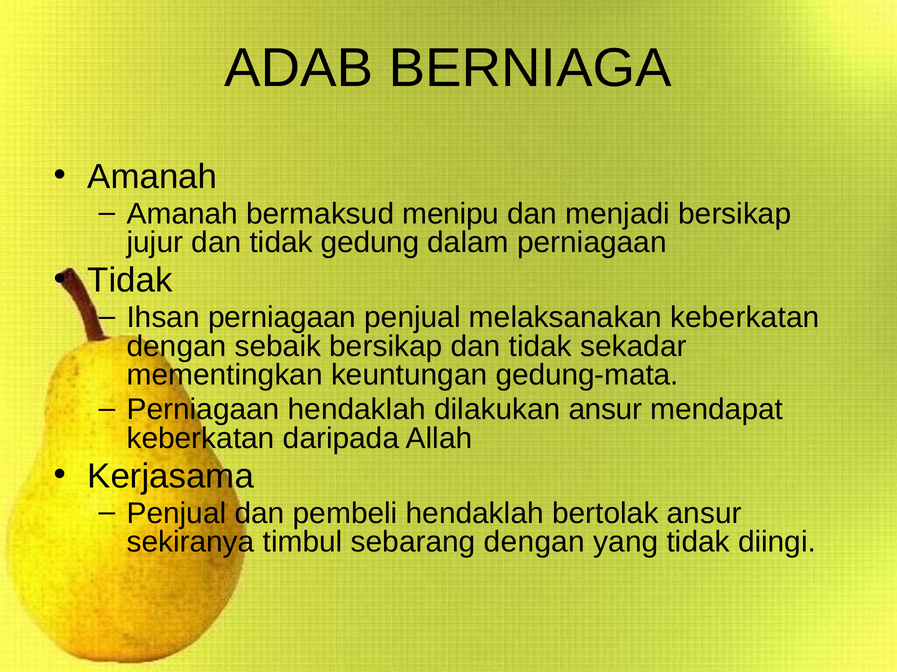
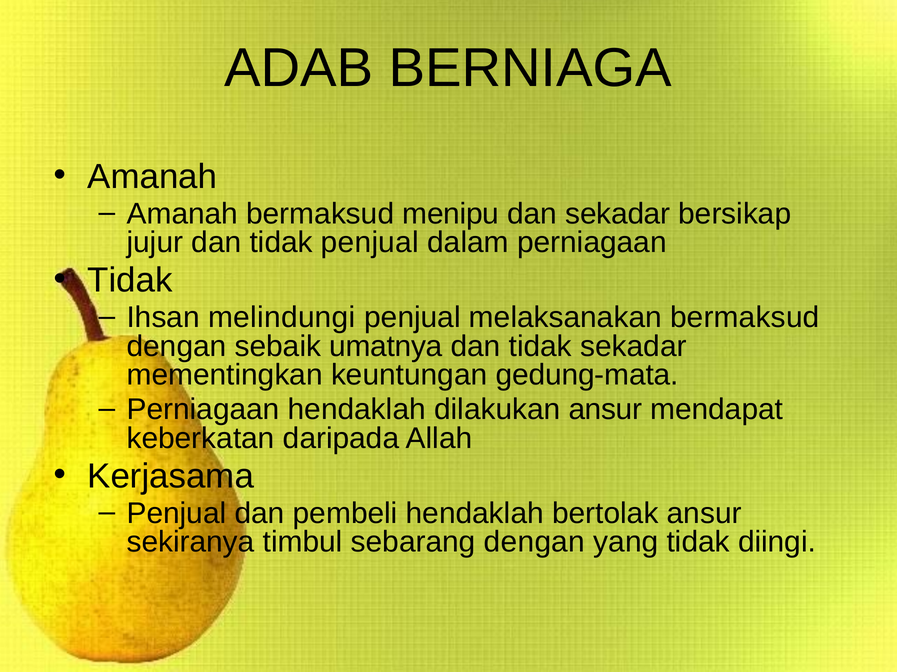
dan menjadi: menjadi -> sekadar (618, 214)
tidak gedung: gedung -> penjual (370, 243)
Ihsan perniagaan: perniagaan -> melindungi (282, 318)
melaksanakan keberkatan: keberkatan -> bermaksud (745, 318)
sebaik bersikap: bersikap -> umatnya (386, 347)
